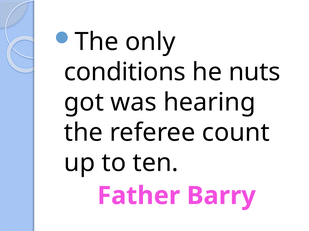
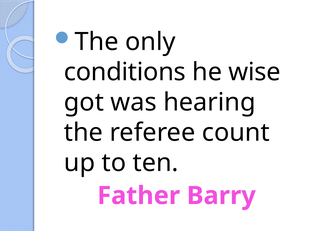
nuts: nuts -> wise (254, 72)
